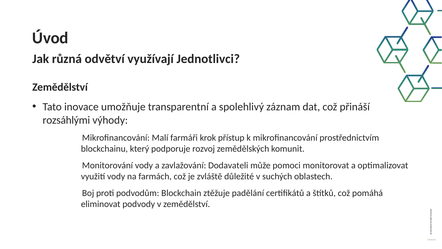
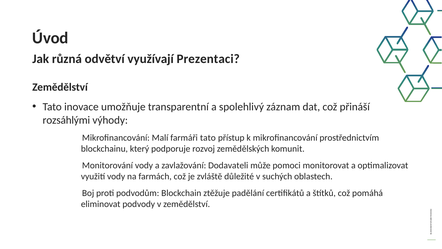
Jednotlivci: Jednotlivci -> Prezentaci (208, 59)
farmáři krok: krok -> tato (208, 137)
